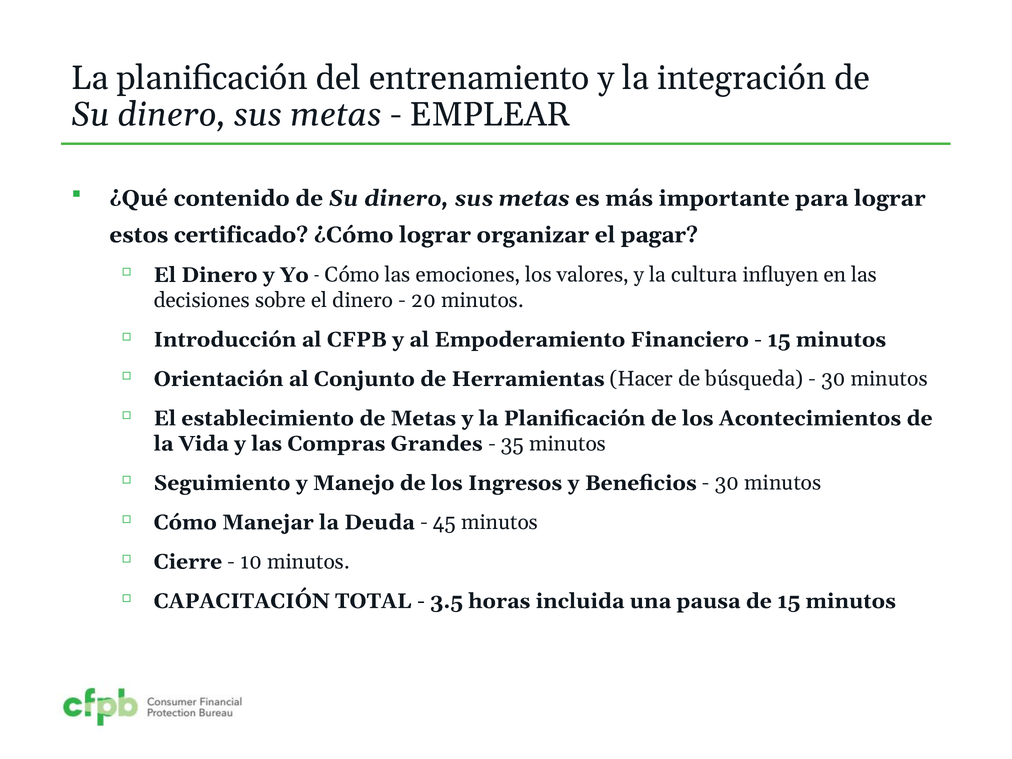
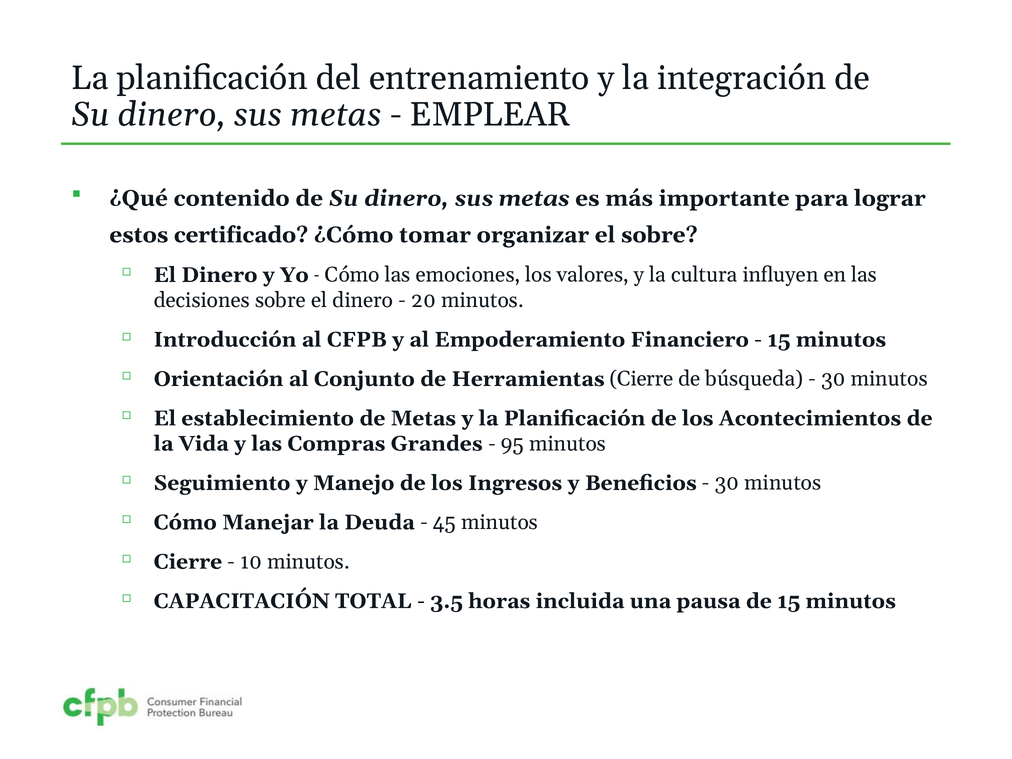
¿Cómo lograr: lograr -> tomar (435, 235)
el pagar: pagar -> sobre (659, 235)
Herramientas Hacer: Hacer -> Cierre (642, 379)
35: 35 -> 95 (512, 444)
